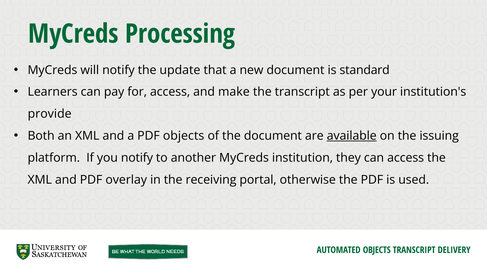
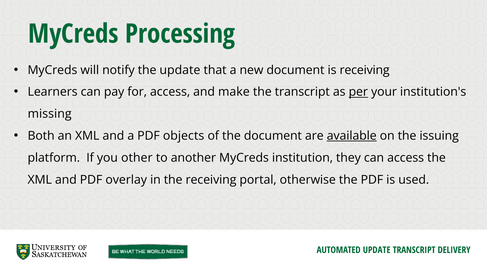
is standard: standard -> receiving (365, 70)
per underline: none -> present (358, 92)
provide: provide -> missing (50, 114)
you notify: notify -> other (137, 158)
AUTOMATED OBJECTS: OBJECTS -> UPDATE (377, 250)
